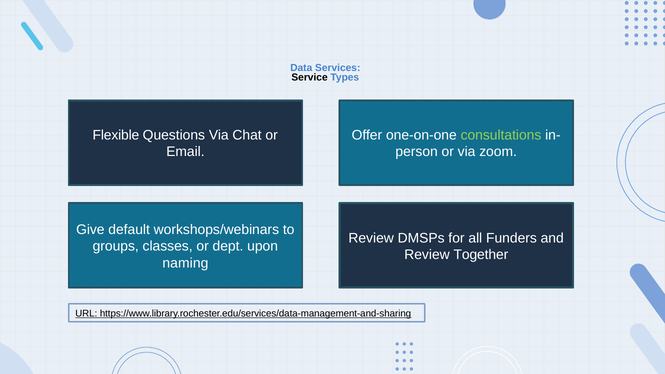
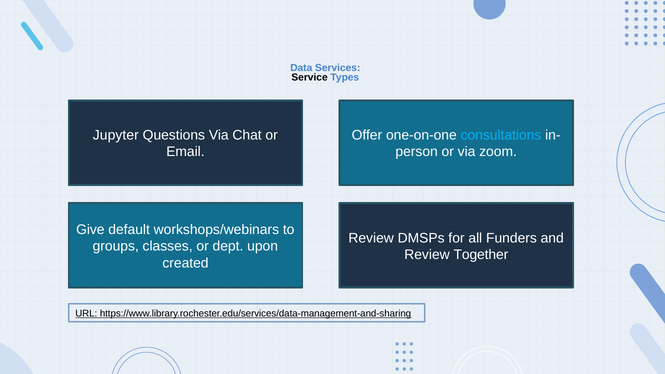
Flexible: Flexible -> Jupyter (116, 135)
consultations colour: light green -> light blue (501, 135)
naming: naming -> created (185, 263)
